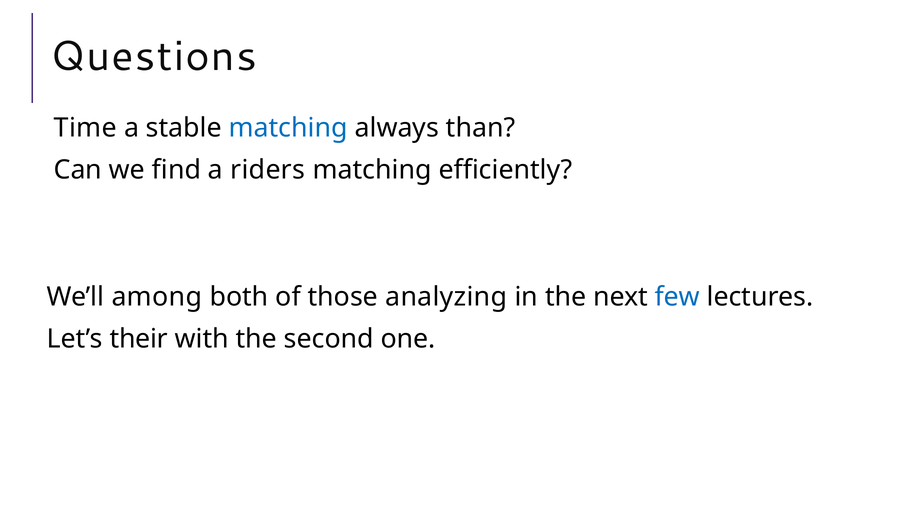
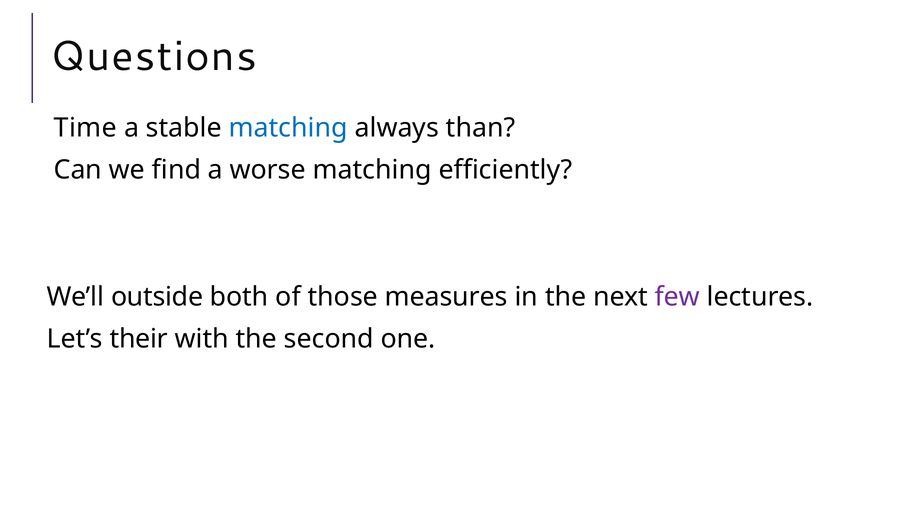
riders: riders -> worse (268, 170)
among: among -> outside (157, 297)
analyzing: analyzing -> measures (446, 297)
few colour: blue -> purple (677, 297)
